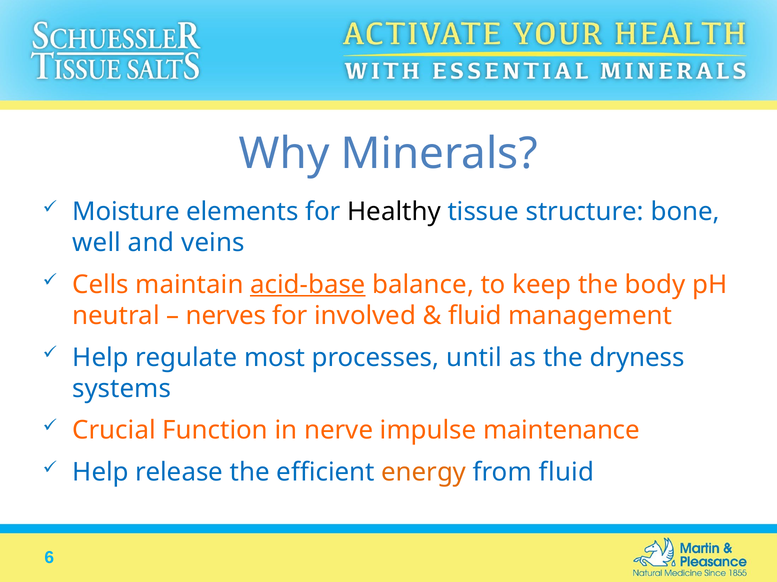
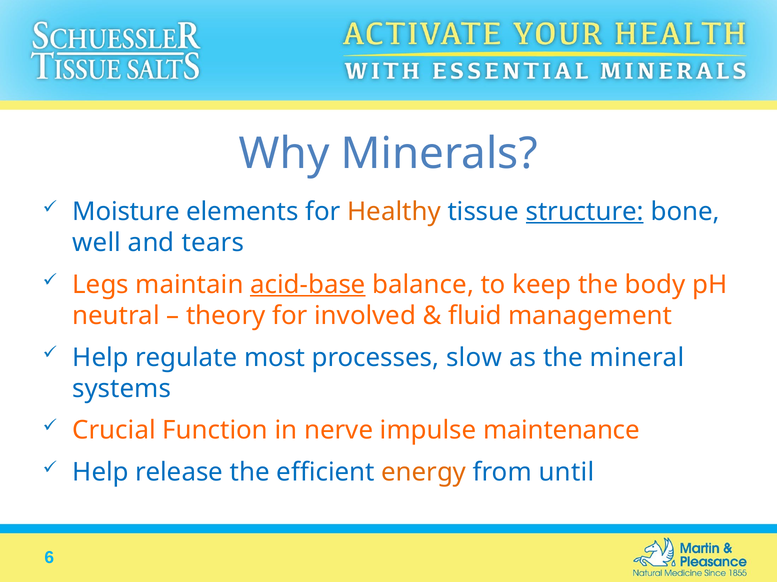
Healthy colour: black -> orange (394, 212)
structure underline: none -> present (585, 212)
veins: veins -> tears (213, 243)
Cells: Cells -> Legs (101, 285)
nerves: nerves -> theory (226, 316)
until: until -> slow (474, 358)
dryness: dryness -> mineral (637, 358)
from fluid: fluid -> until (567, 473)
